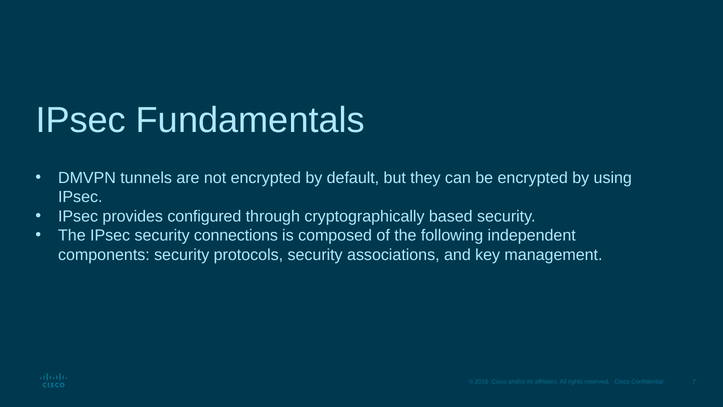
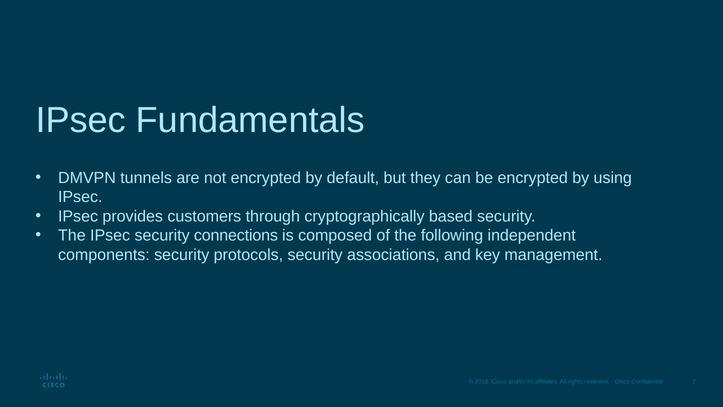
configured: configured -> customers (204, 216)
